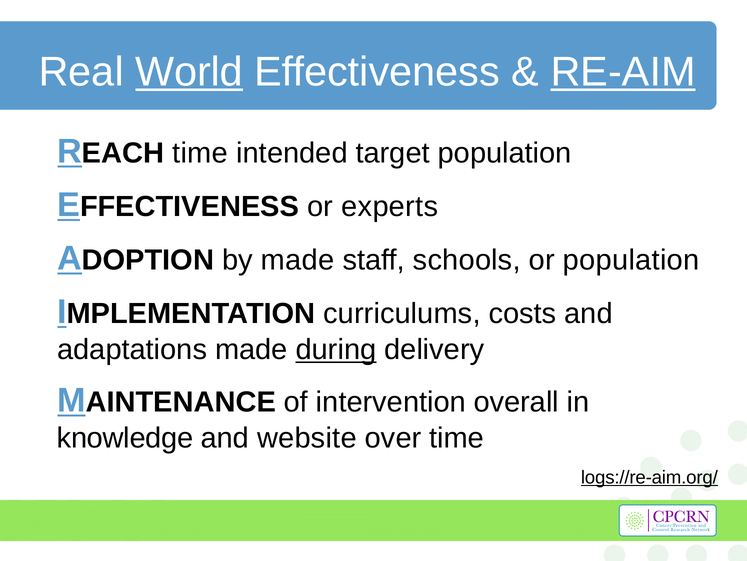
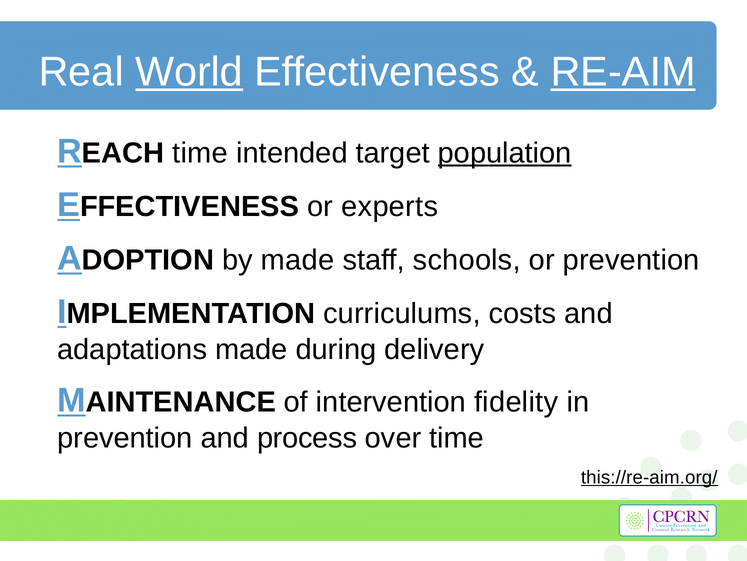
population underline: none -> present (505, 153)
or population: population -> prevention (631, 260)
during underline: present -> none (336, 349)
overall: overall -> fidelity (516, 402)
knowledge: knowledge -> prevention (125, 438)
website: website -> process (307, 438)
logs://re-aim.org/: logs://re-aim.org/ -> this://re-aim.org/ (649, 477)
